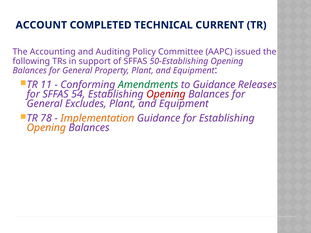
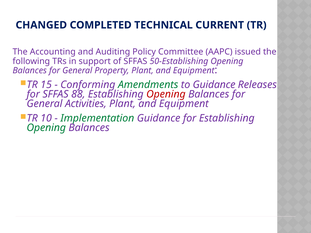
ACCOUNT: ACCOUNT -> CHANGED (41, 25)
11: 11 -> 15 (46, 85)
54: 54 -> 88 (78, 94)
Excludes: Excludes -> Activities (86, 104)
78: 78 -> 10 (46, 118)
Implementation colour: orange -> green (97, 118)
Opening colour: orange -> green (46, 128)
